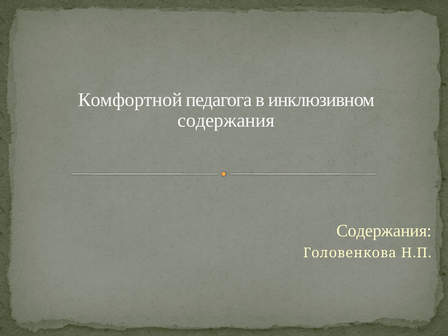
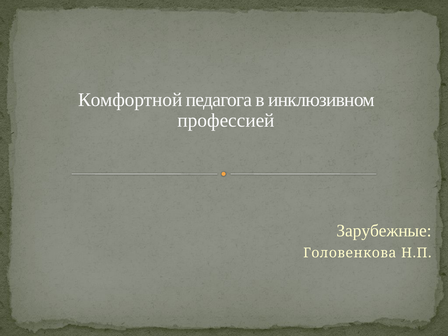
содержания: содержания -> профессией (226, 120)
Содержания: Содержания -> Зарубежные (384, 231)
